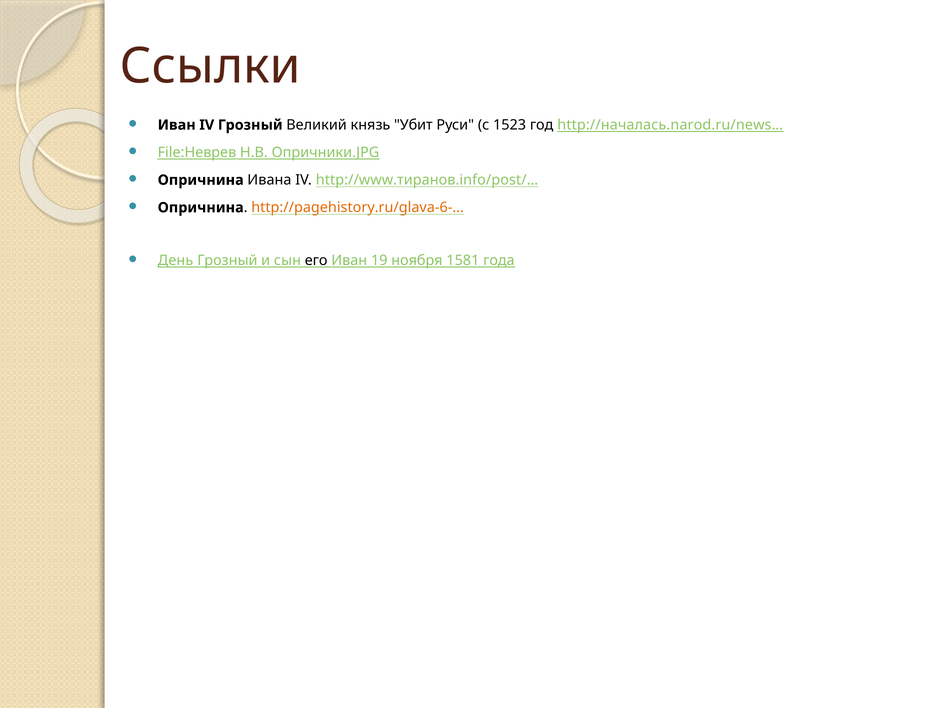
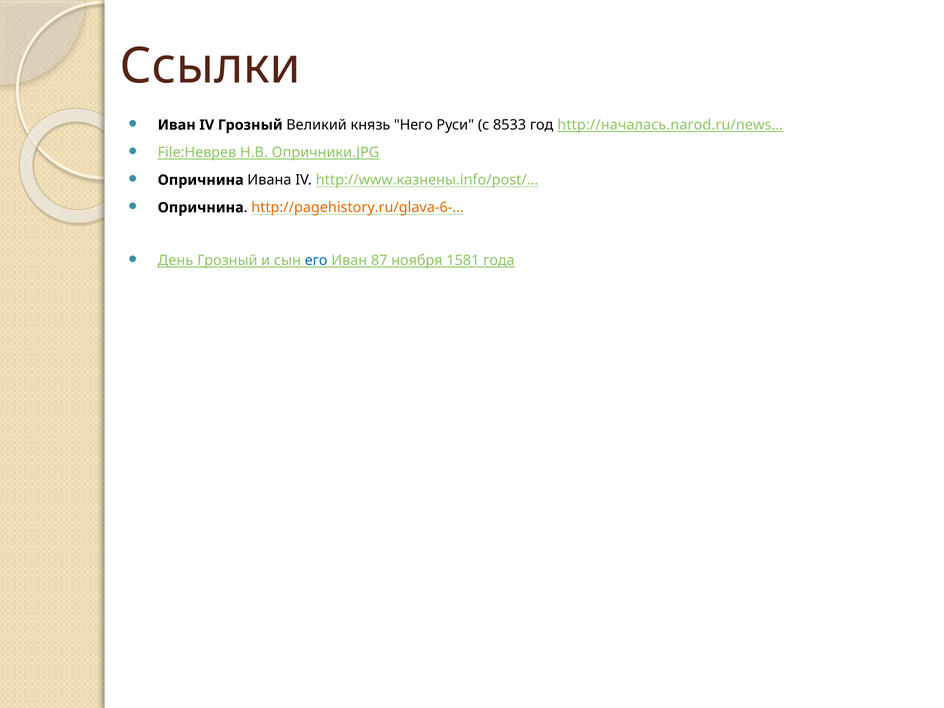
Убит: Убит -> Него (413, 125)
1523: 1523 -> 8533 (510, 125)
http://www.тиранов.info/post/…: http://www.тиранов.info/post/… -> http://www.казнены.info/post/… (427, 180)
его colour: black -> blue (316, 260)
19: 19 -> 87 (379, 260)
